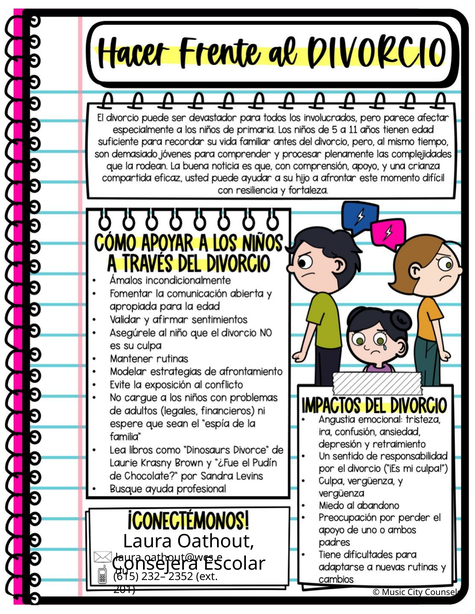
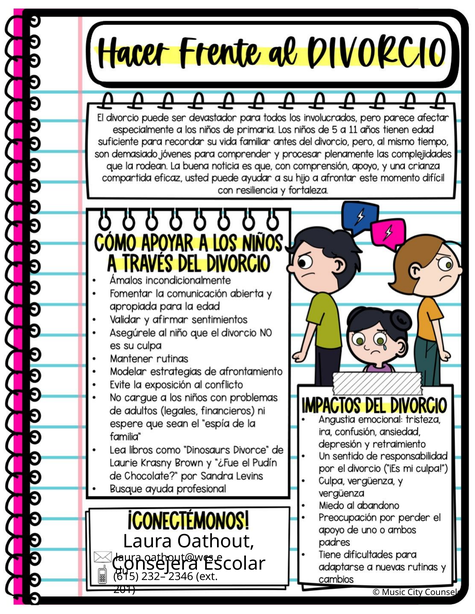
2352: 2352 -> 2346 (181, 577)
